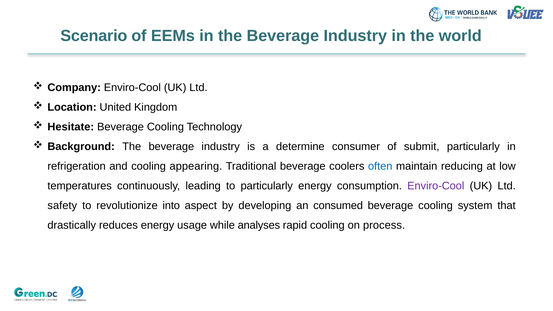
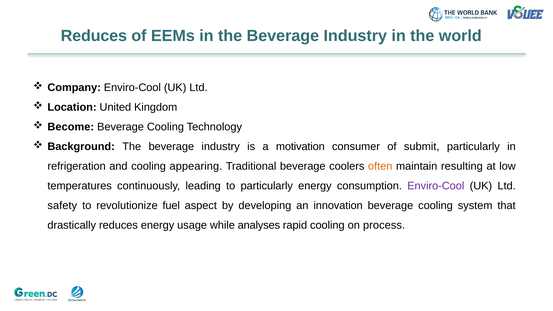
Scenario: Scenario -> Reduces (94, 36)
Hesitate: Hesitate -> Become (71, 127)
determine: determine -> motivation (300, 147)
often colour: blue -> orange (380, 166)
reducing: reducing -> resulting (462, 166)
into: into -> fuel (171, 206)
consumed: consumed -> innovation (338, 206)
